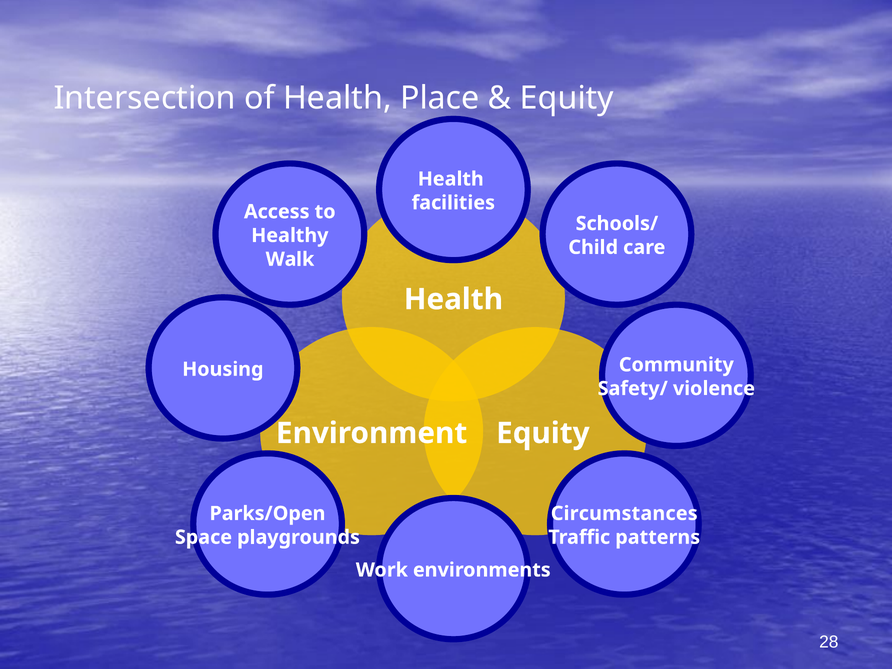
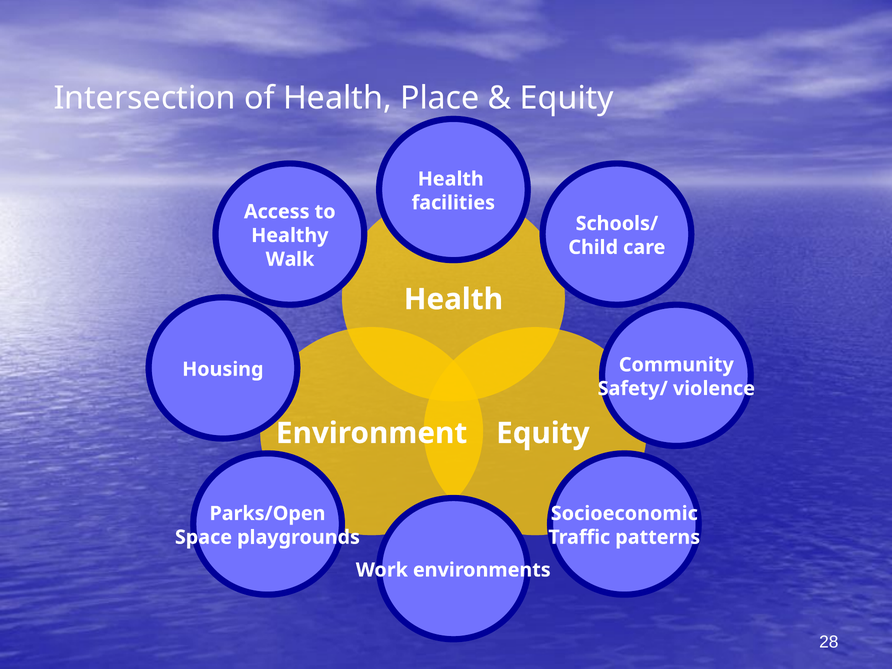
Circumstances: Circumstances -> Socioeconomic (624, 513)
